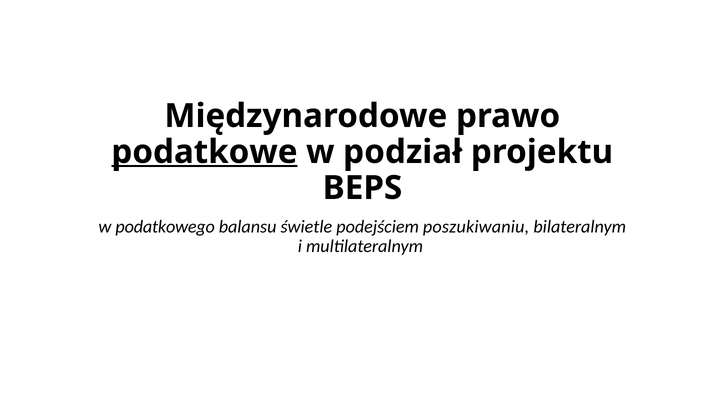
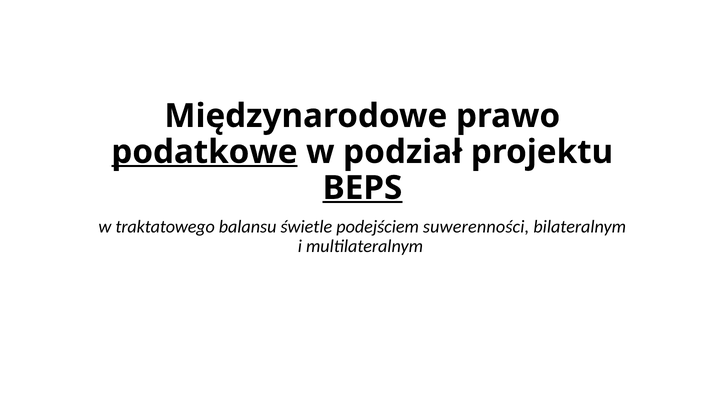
BEPS underline: none -> present (362, 188)
podatkowego: podatkowego -> traktatowego (165, 227)
poszukiwaniu: poszukiwaniu -> suwerenności (476, 227)
